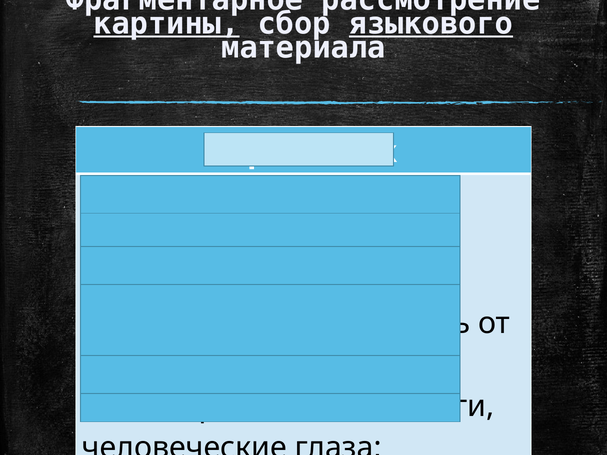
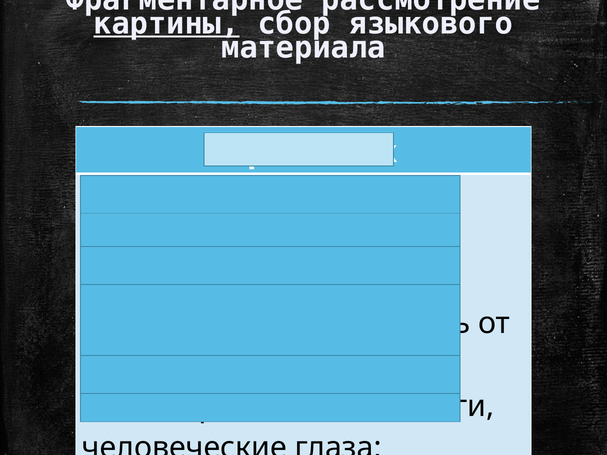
языкового underline: present -> none (431, 24)
